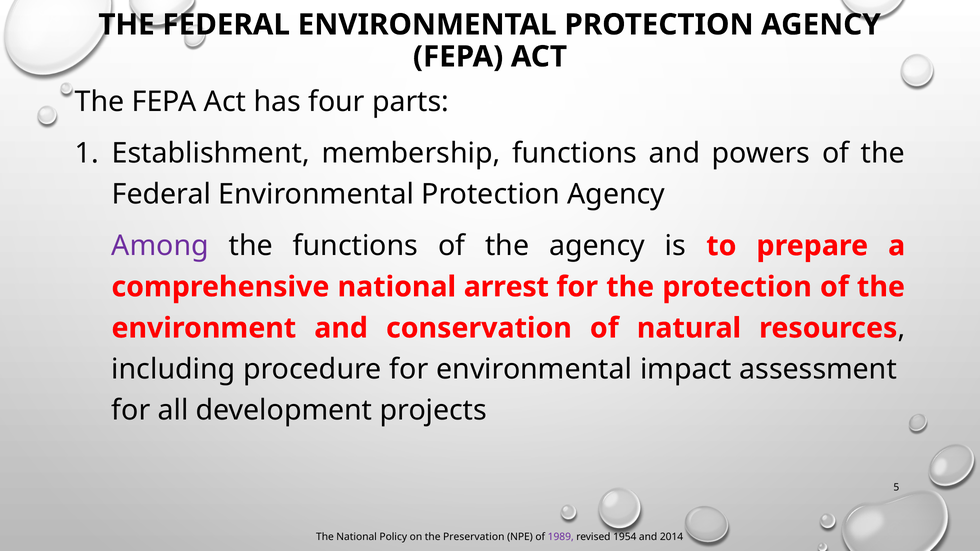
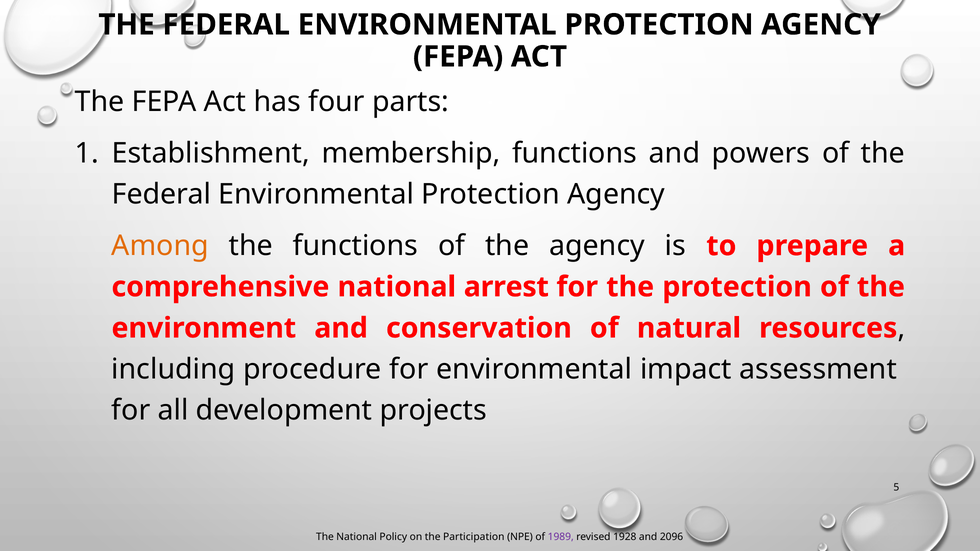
Among colour: purple -> orange (160, 246)
Preservation: Preservation -> Participation (474, 537)
1954: 1954 -> 1928 (625, 537)
2014: 2014 -> 2096 (672, 537)
